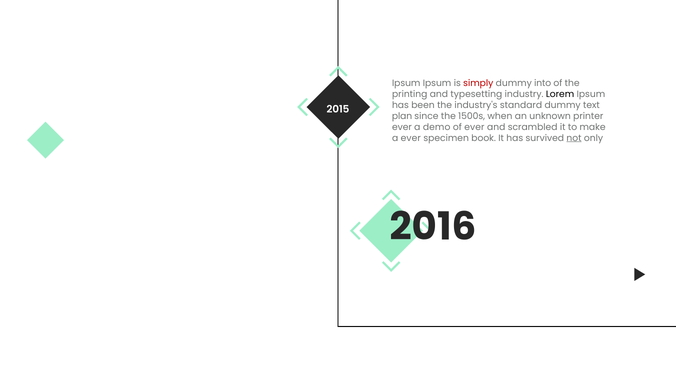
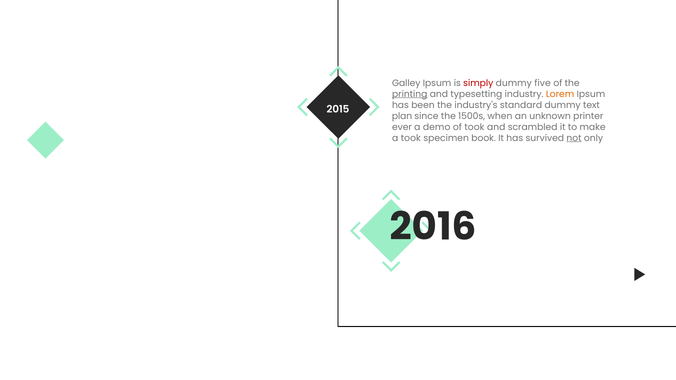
Ipsum: Ipsum -> Galley (406, 83)
into: into -> five (543, 83)
printing underline: none -> present (410, 94)
Lorem colour: black -> orange (560, 94)
of ever: ever -> took (474, 127)
a ever: ever -> took (411, 138)
